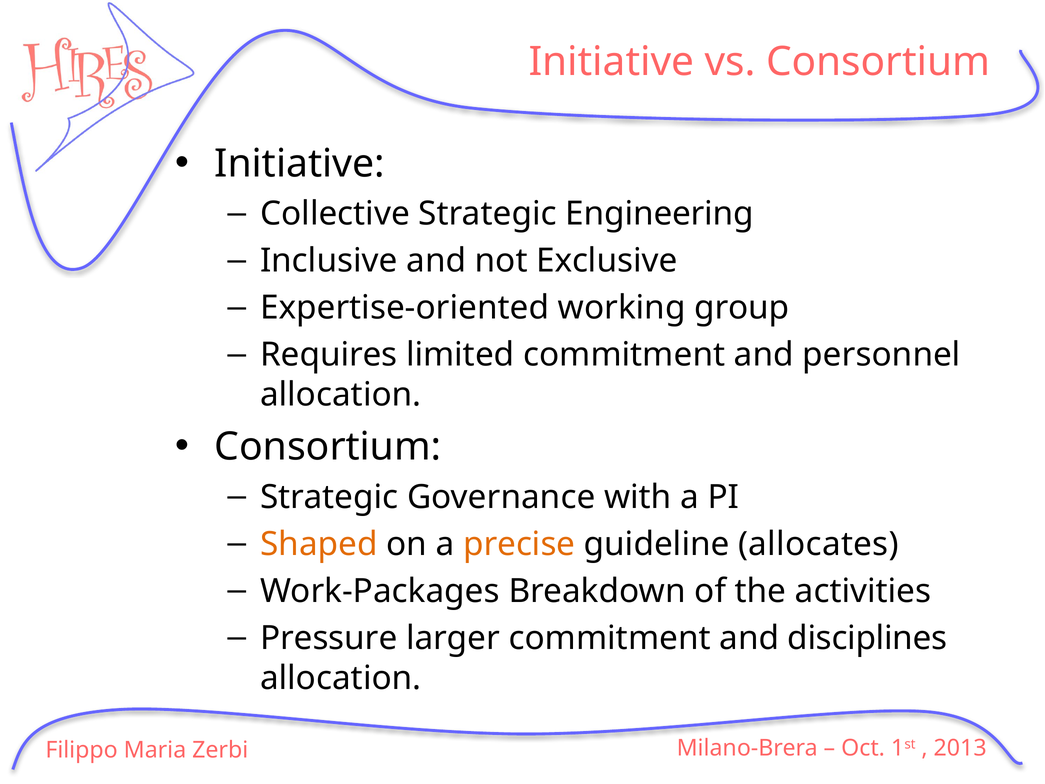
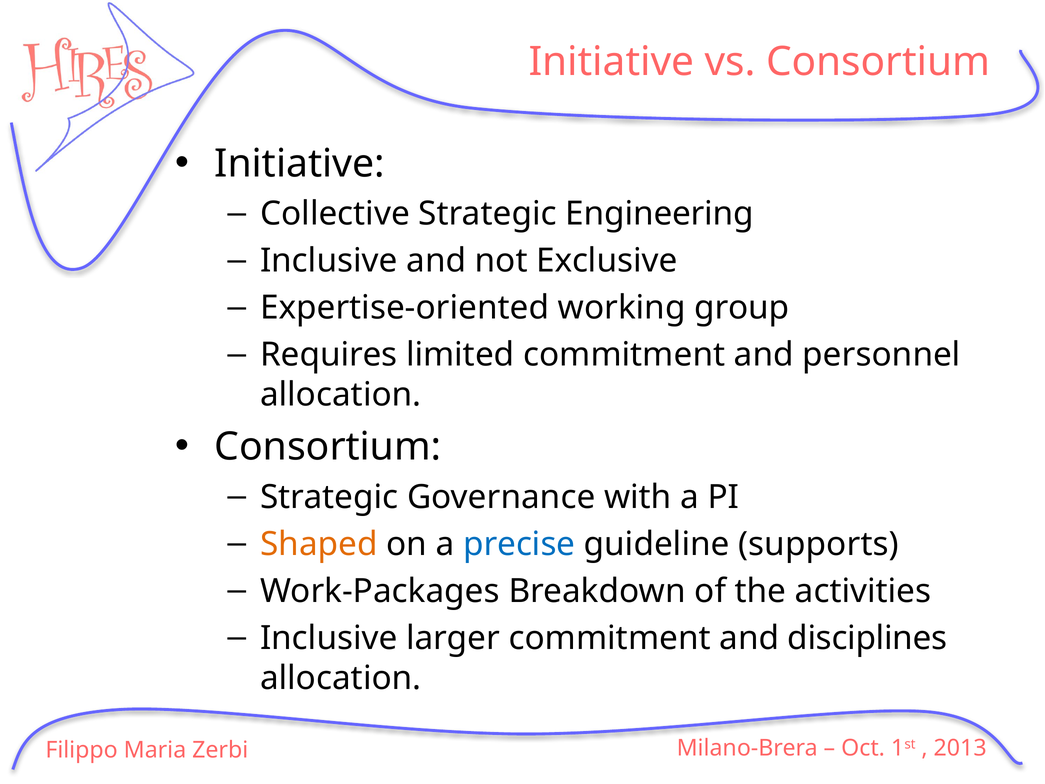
precise colour: orange -> blue (519, 544)
allocates: allocates -> supports (819, 544)
Pressure: Pressure -> Inclusive (329, 638)
